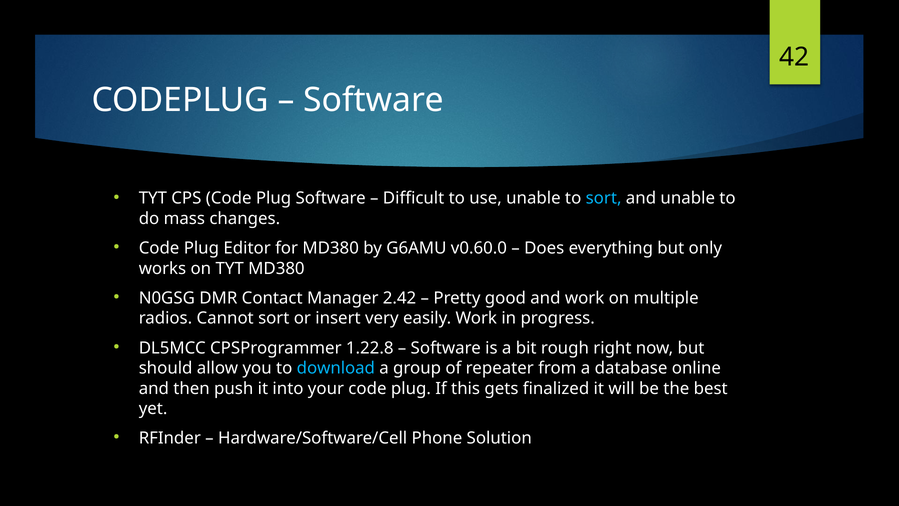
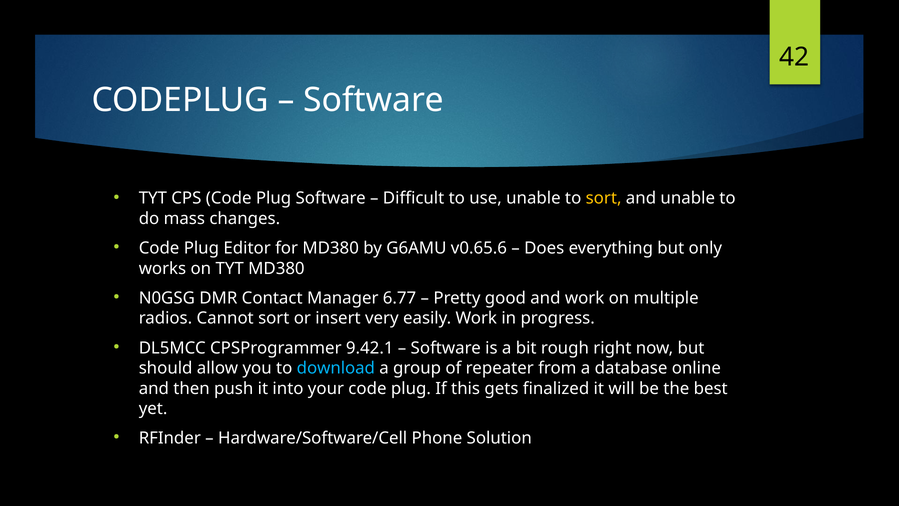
sort colour: light blue -> yellow (604, 198)
v0.60.0: v0.60.0 -> v0.65.6 (479, 248)
2.42: 2.42 -> 6.77 (399, 298)
1.22.8: 1.22.8 -> 9.42.1 (370, 348)
